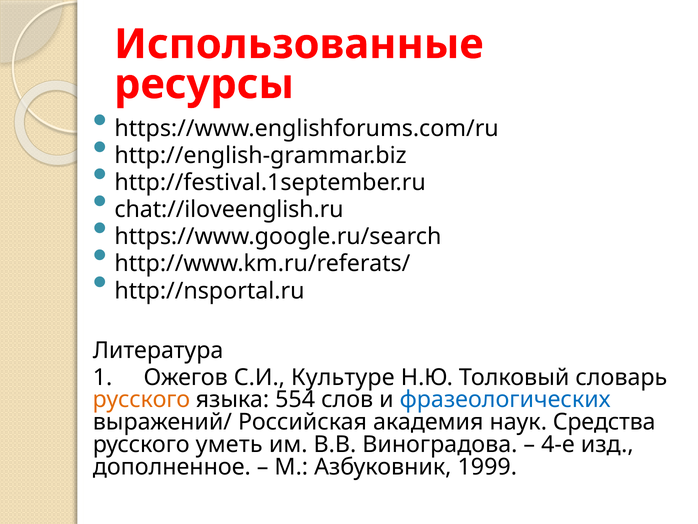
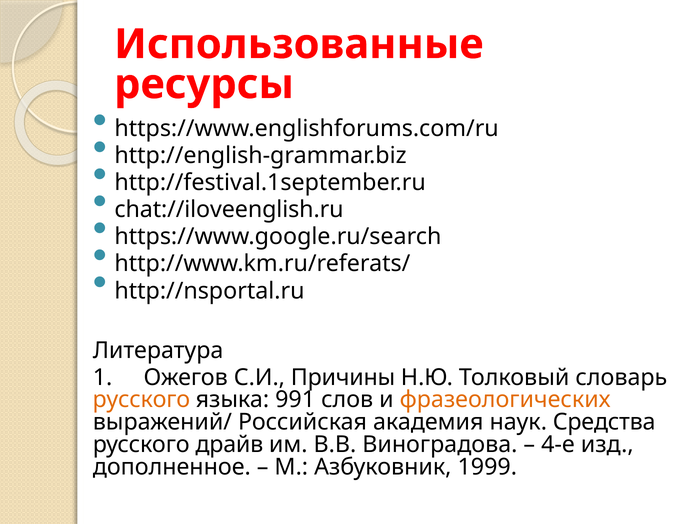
Культуре: Культуре -> Причины (343, 377)
554: 554 -> 991 (295, 399)
фразеологических colour: blue -> orange (505, 399)
уметь: уметь -> драйв (229, 444)
